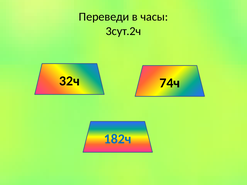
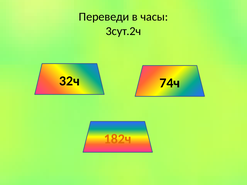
182ч colour: blue -> orange (118, 139)
